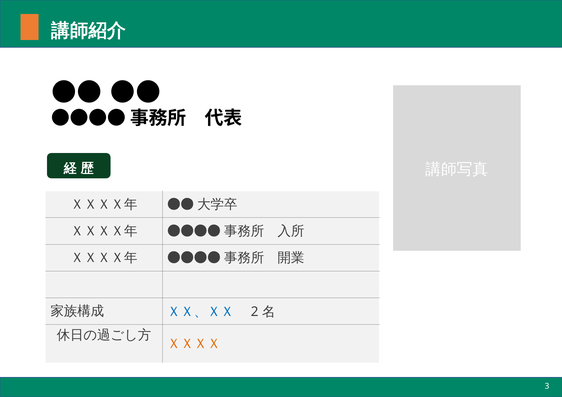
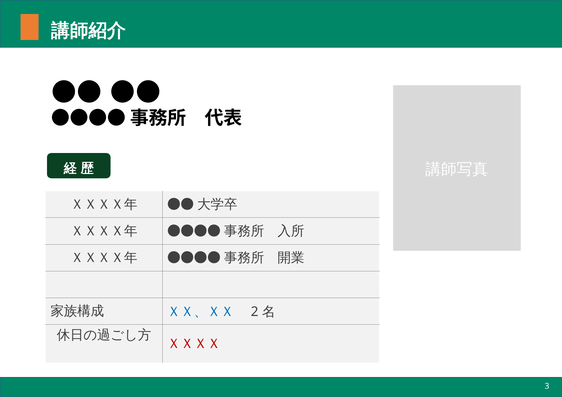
ＸＸＸＸ colour: orange -> red (194, 344)
